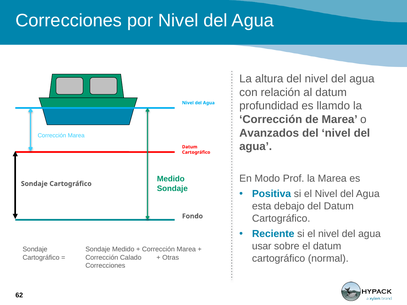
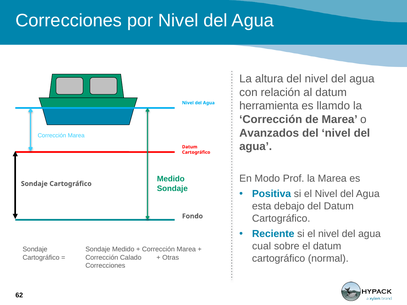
profundidad: profundidad -> herramienta (269, 106)
usar: usar -> cual (262, 246)
